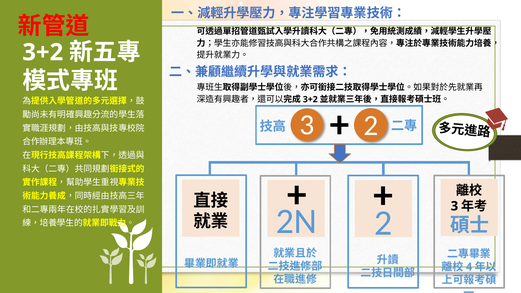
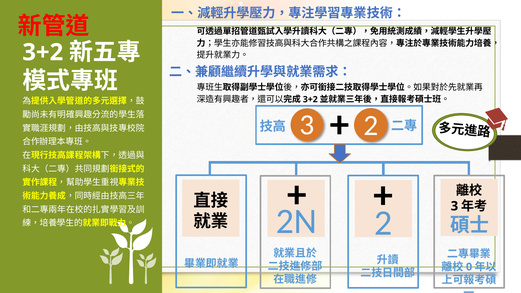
4: 4 -> 0 (469, 267)
